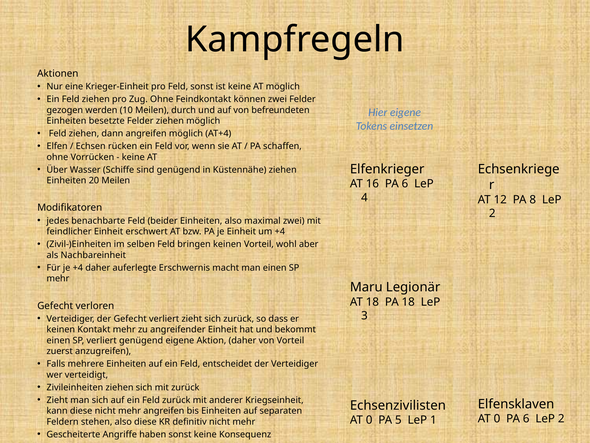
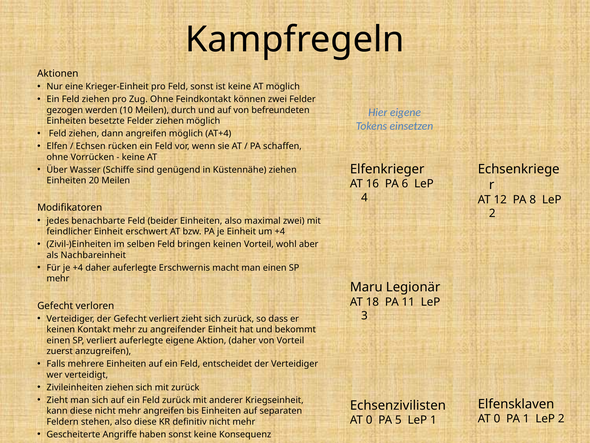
PA 18: 18 -> 11 (408, 302)
verliert genügend: genügend -> auferlegte (141, 340)
0 PA 6: 6 -> 1 (526, 418)
